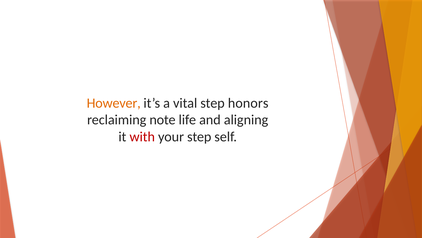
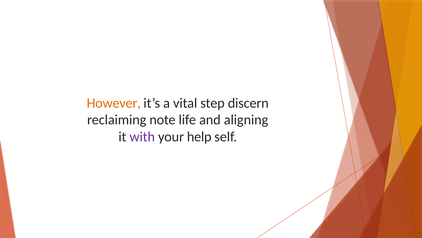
honors: honors -> discern (248, 103)
with colour: red -> purple (142, 137)
your step: step -> help (199, 137)
